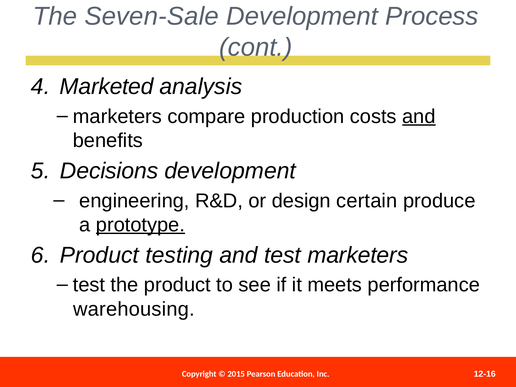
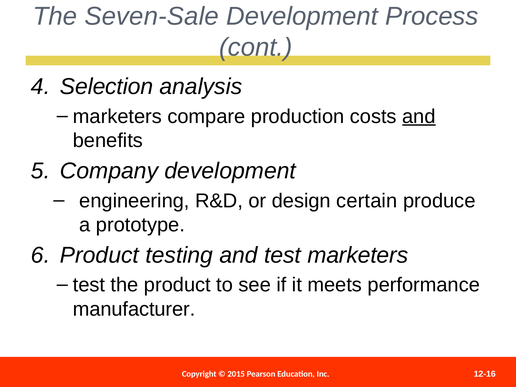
Marketed: Marketed -> Selection (107, 87)
Decisions: Decisions -> Company (109, 171)
prototype underline: present -> none (140, 225)
warehousing: warehousing -> manufacturer (134, 309)
